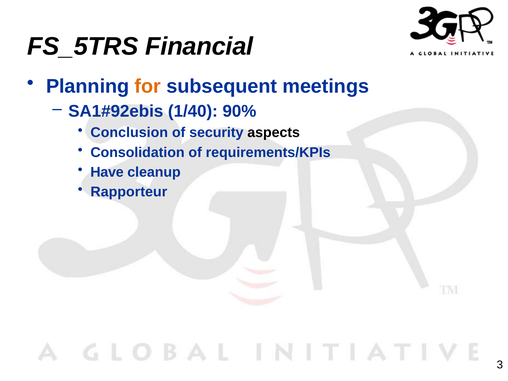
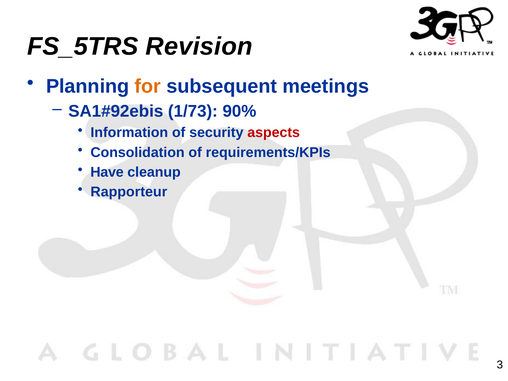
Financial: Financial -> Revision (199, 47)
1/40: 1/40 -> 1/73 (193, 111)
Conclusion: Conclusion -> Information (129, 133)
aspects colour: black -> red (274, 133)
